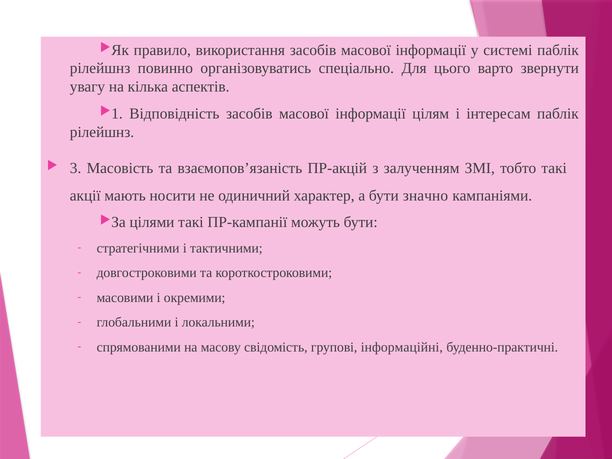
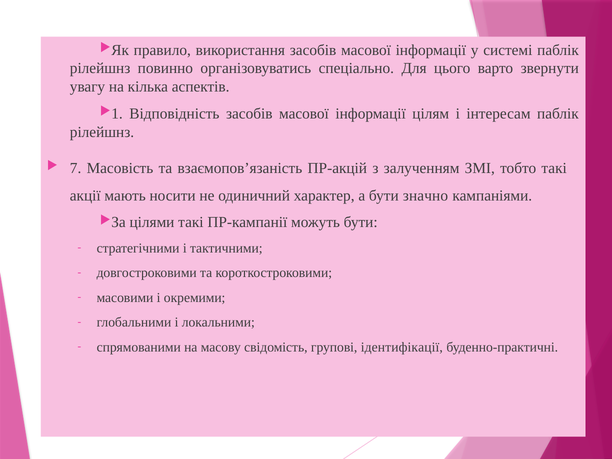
3: 3 -> 7 (76, 168)
інформаційні: інформаційні -> ідентифікації (402, 347)
